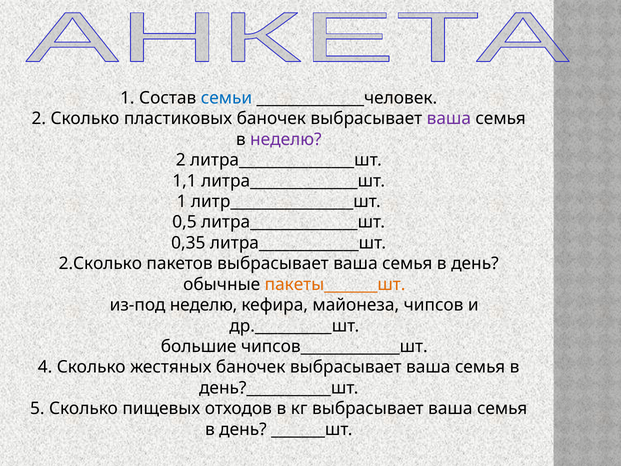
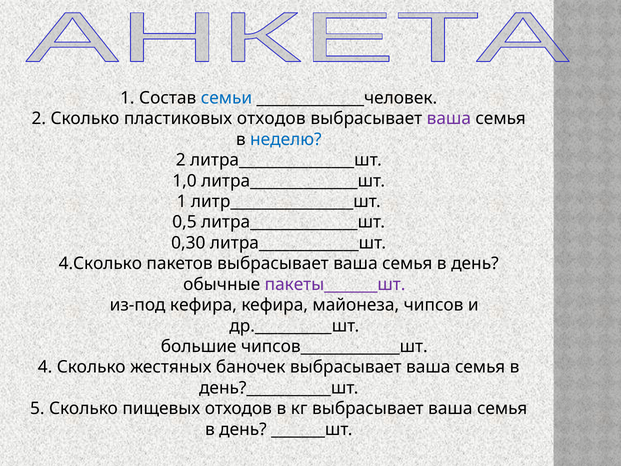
пластиковых баночек: баночек -> отходов (271, 119)
неделю colour: purple -> blue (286, 139)
1,1: 1,1 -> 1,0 (184, 181)
0,35: 0,35 -> 0,30 (188, 243)
2.Сколько: 2.Сколько -> 4.Сколько (100, 264)
пакеты_______шт colour: orange -> purple (335, 284)
из-под неделю: неделю -> кефира (203, 305)
